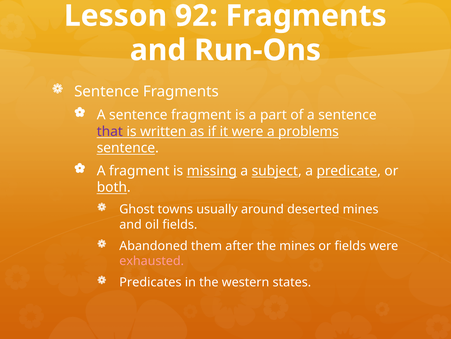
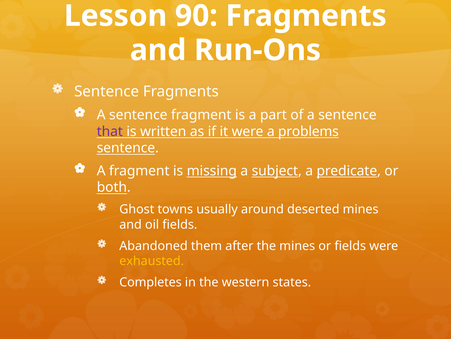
92: 92 -> 90 (196, 16)
exhausted colour: pink -> yellow (152, 260)
Predicates: Predicates -> Completes (151, 282)
